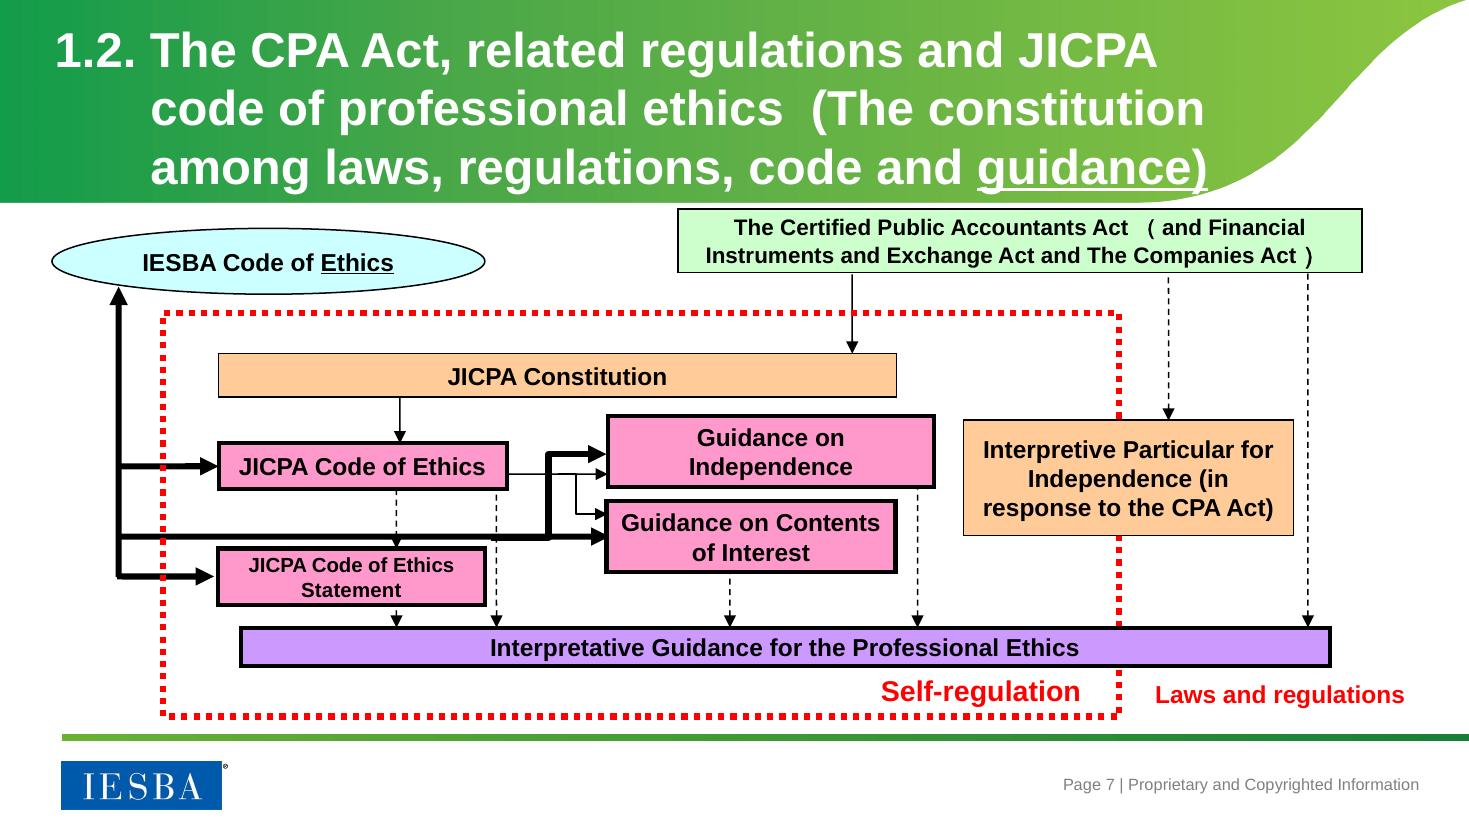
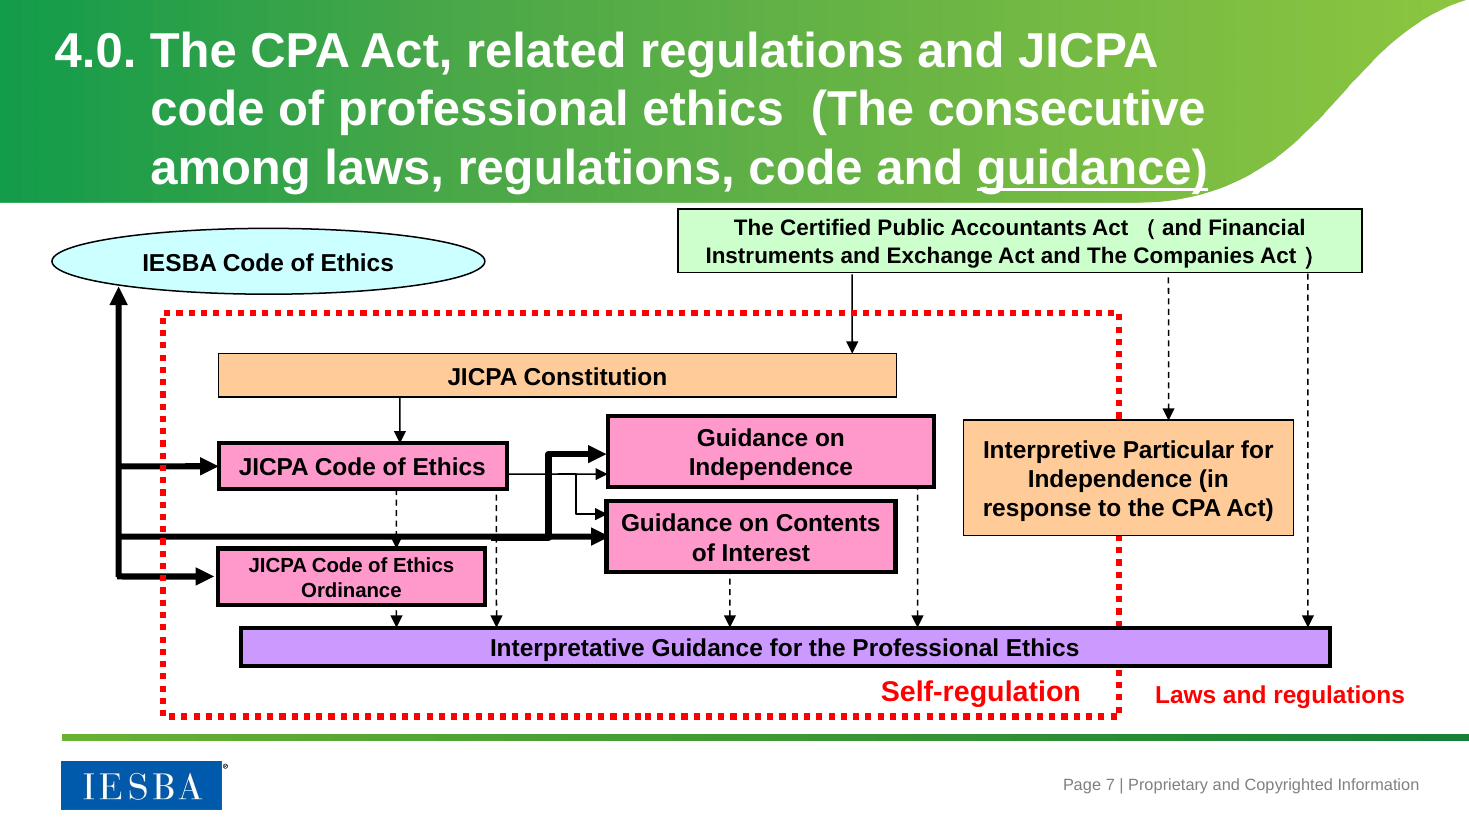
1.2: 1.2 -> 4.0 (96, 51)
The constitution: constitution -> consecutive (1067, 110)
Ethics underline: present -> none (357, 263)
Statement: Statement -> Ordinance (351, 591)
